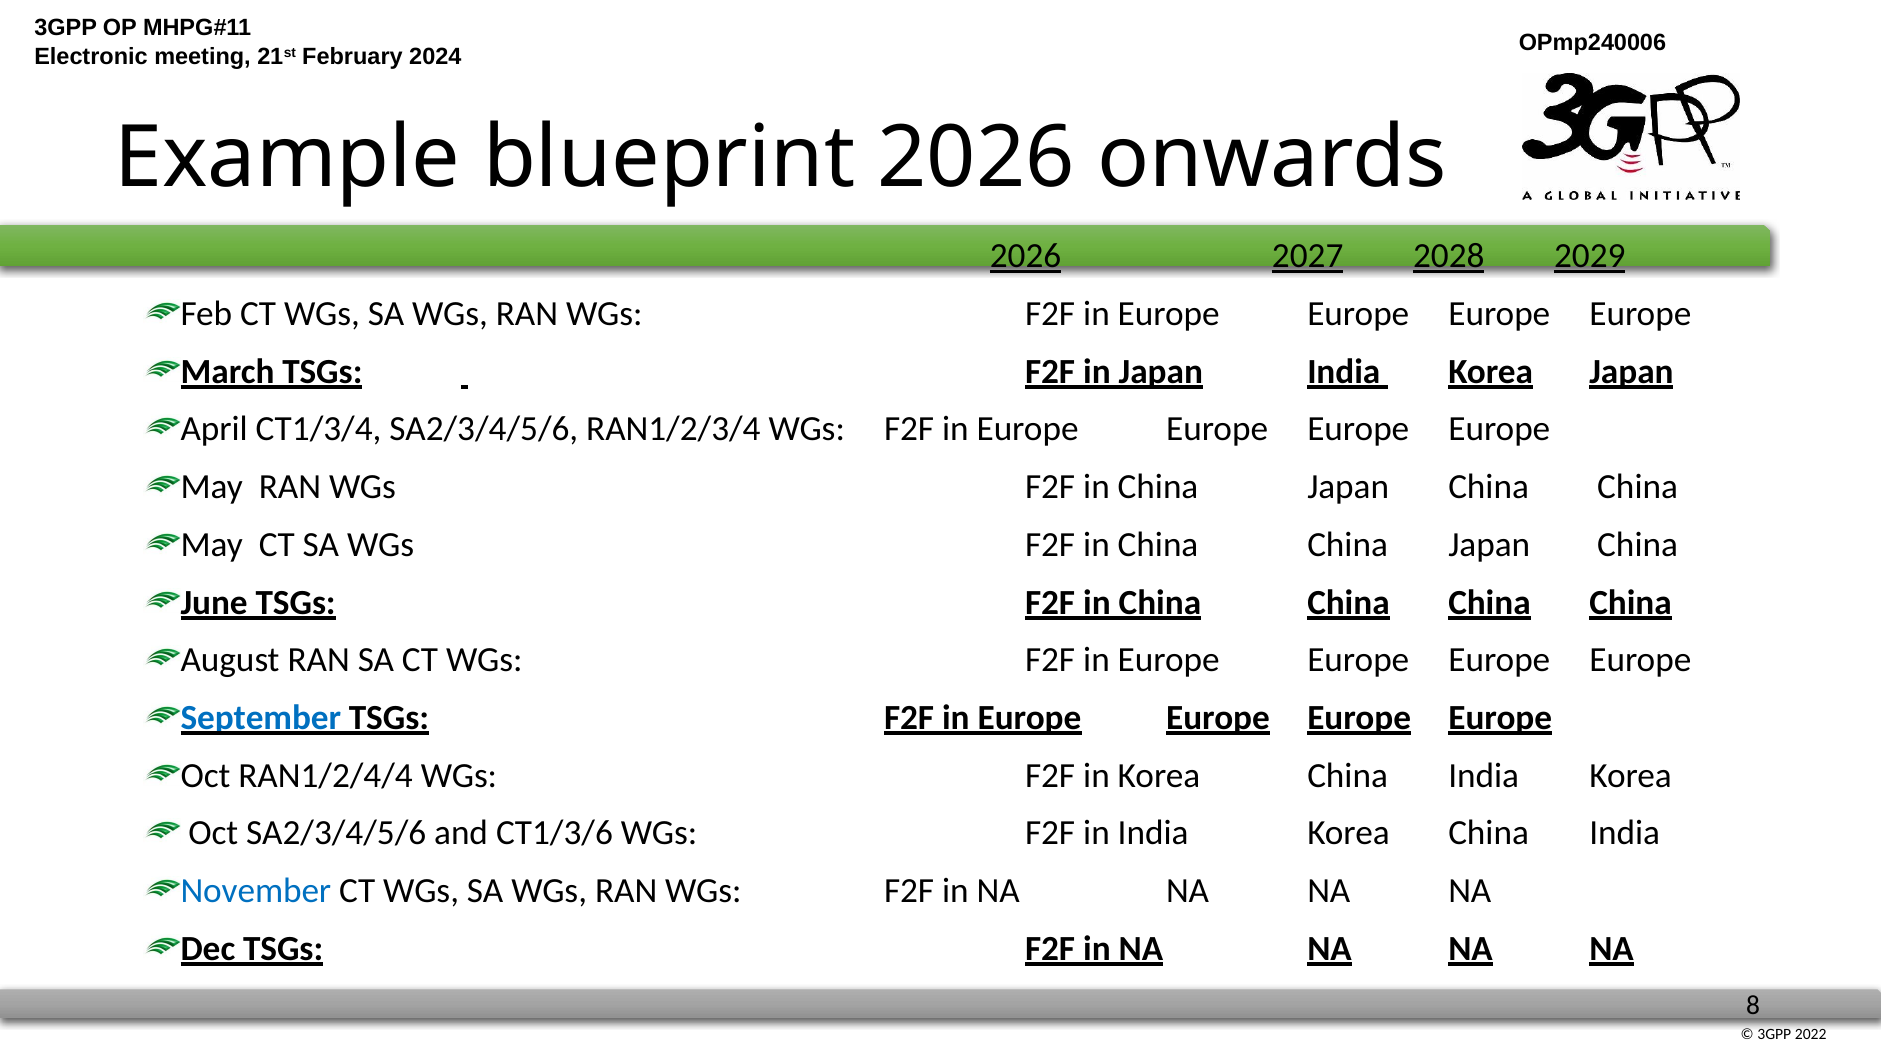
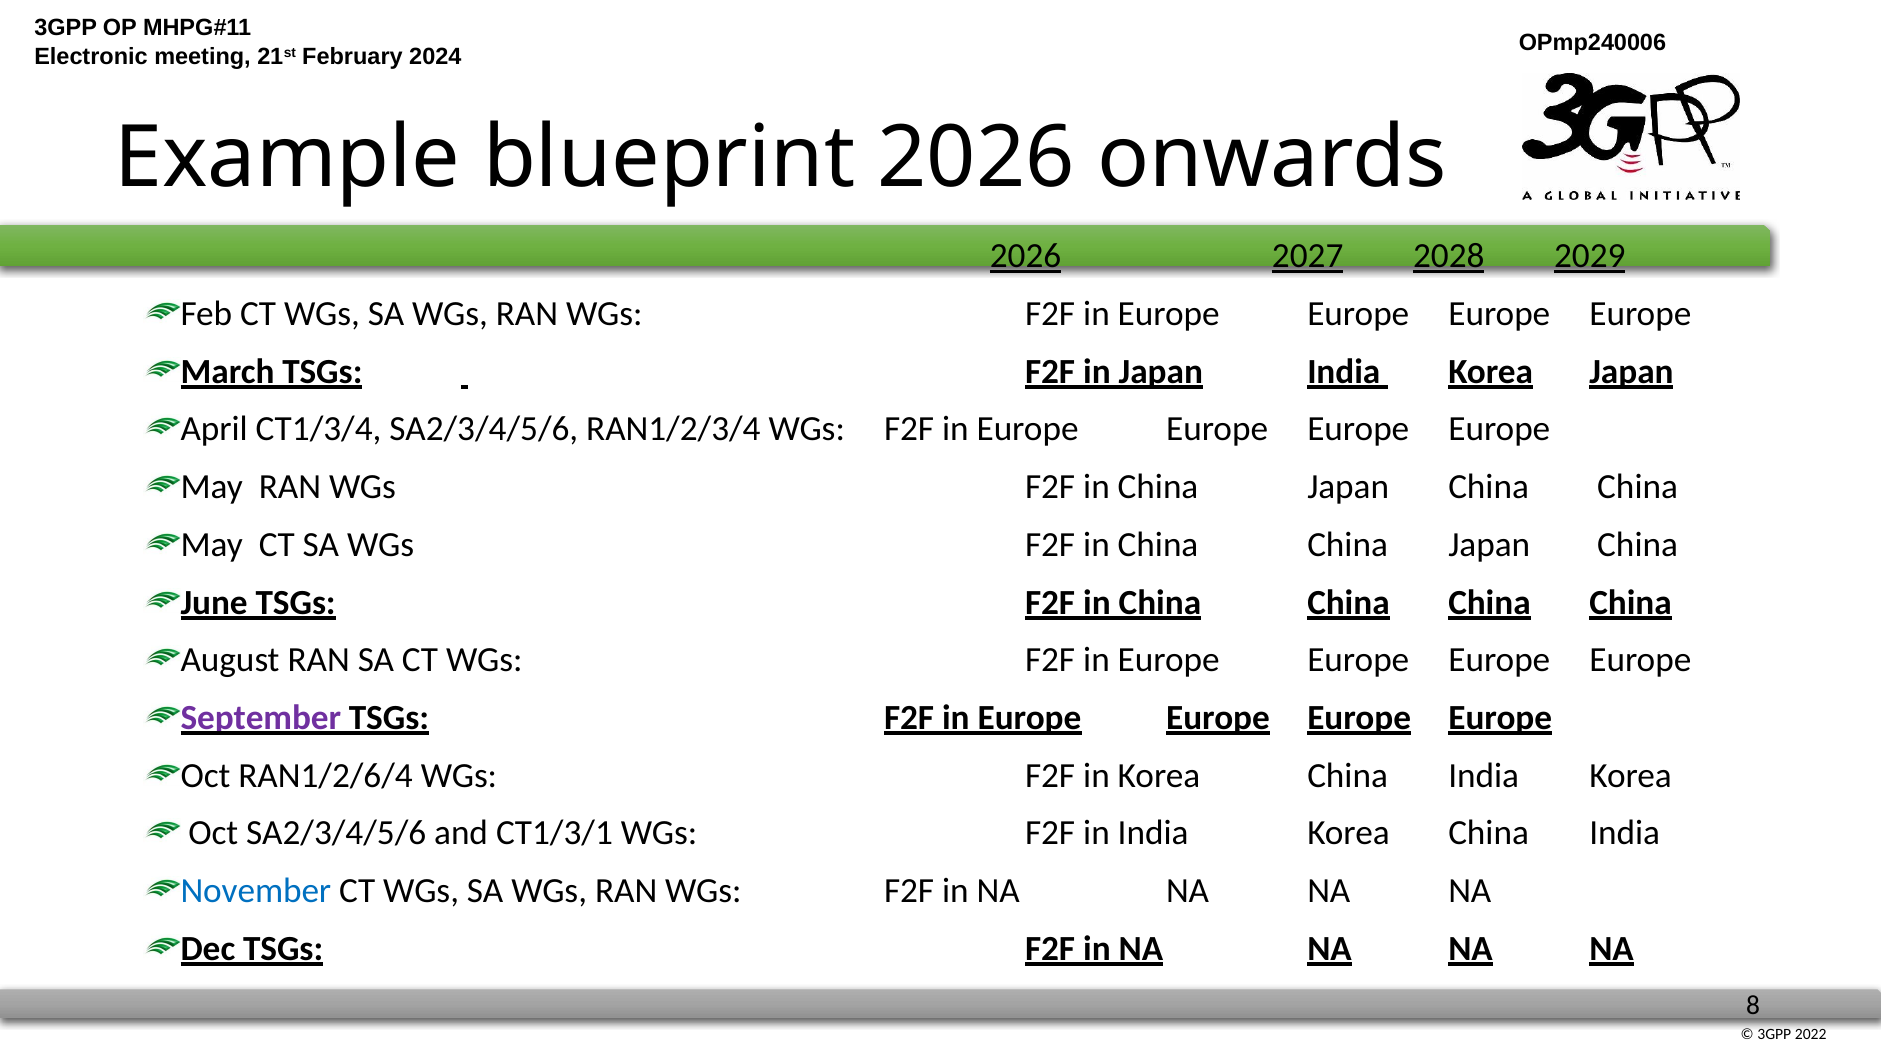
September colour: blue -> purple (261, 718)
RAN1/2/4/4: RAN1/2/4/4 -> RAN1/2/6/4 (326, 776)
CT1/3/6: CT1/3/6 -> CT1/3/1 (554, 833)
